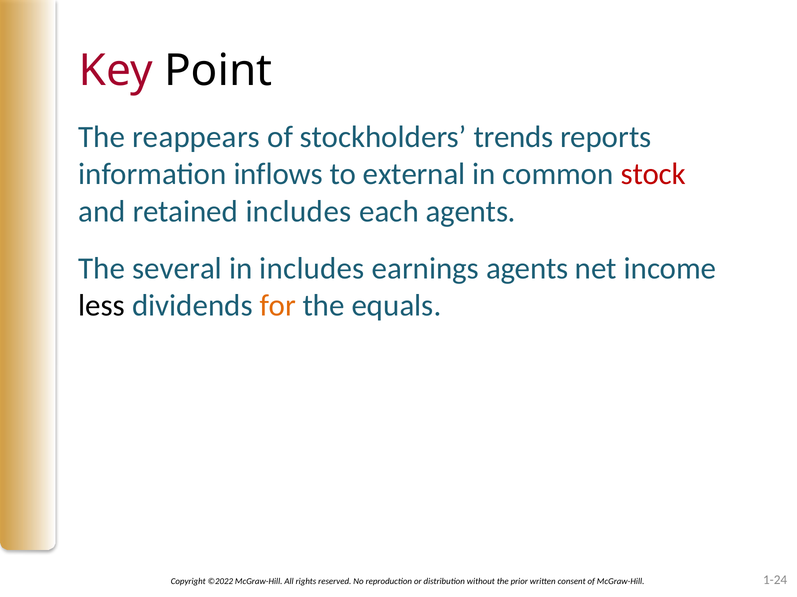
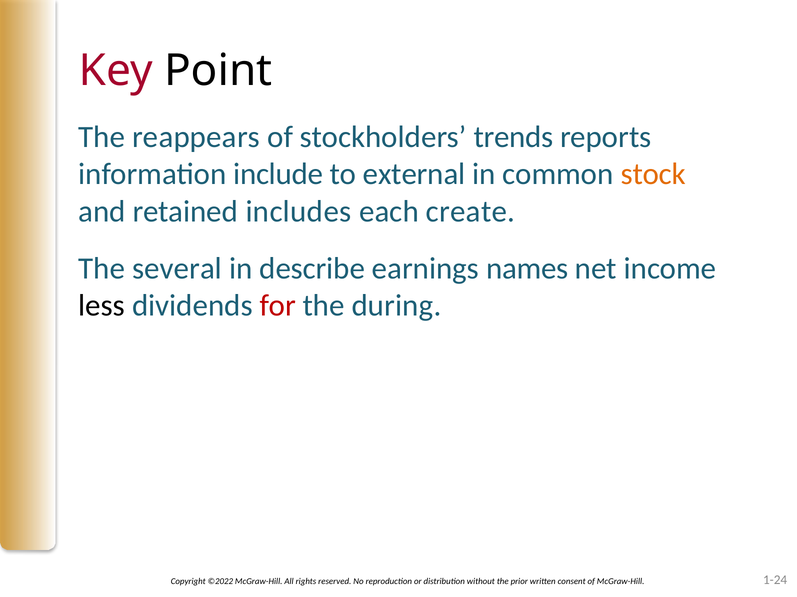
inflows: inflows -> include (278, 174)
stock colour: red -> orange (653, 174)
each agents: agents -> create (471, 212)
in includes: includes -> describe (312, 269)
earnings agents: agents -> names (527, 269)
for colour: orange -> red (278, 306)
equals: equals -> during (396, 306)
